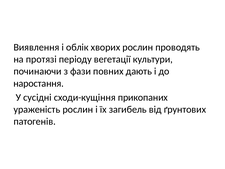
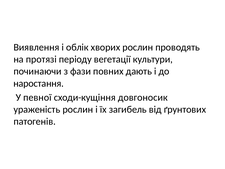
сусідні: сусідні -> певної (37, 97)
прикопаних: прикопаних -> довгоносик (143, 97)
